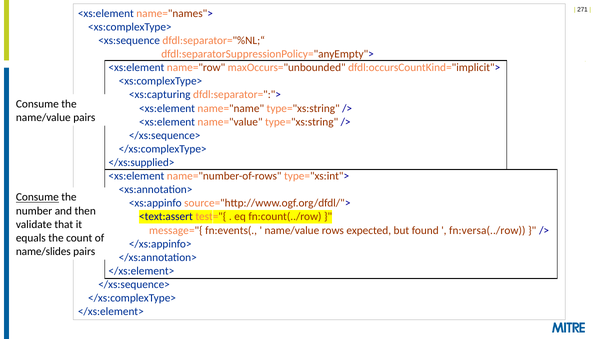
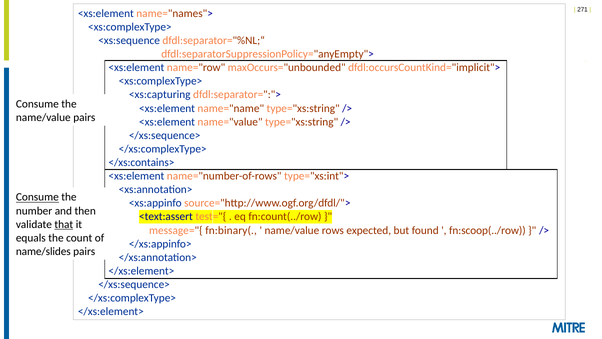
</xs:supplied>: </xs:supplied> -> </xs:contains> (141, 162)
that underline: none -> present (64, 224)
fn:events(: fn:events( -> fn:binary( (231, 230)
fn:versa(../row: fn:versa(../row -> fn:scoop(../row (487, 230)
